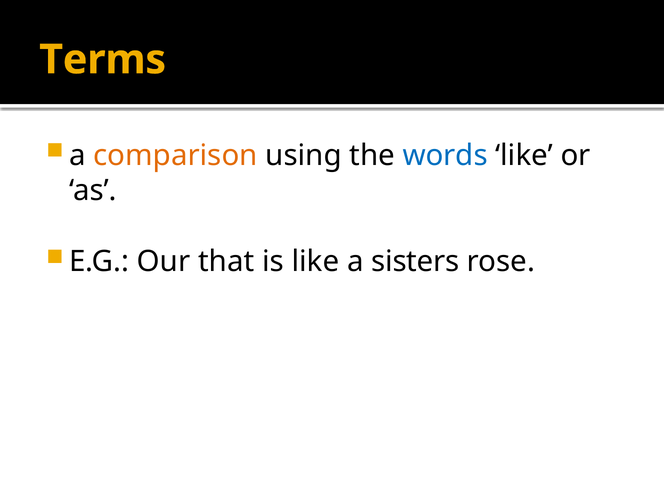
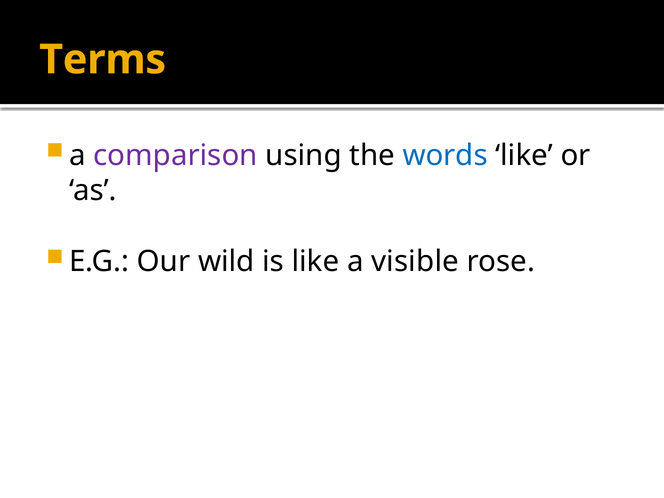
comparison colour: orange -> purple (175, 155)
that: that -> wild (226, 262)
sisters: sisters -> visible (415, 262)
